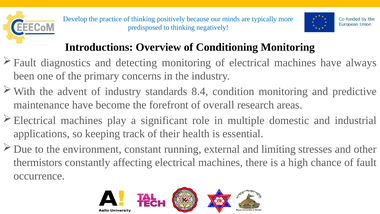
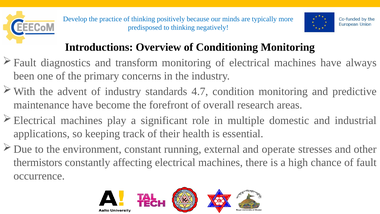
detecting: detecting -> transform (136, 63)
8.4: 8.4 -> 4.7 (200, 91)
limiting: limiting -> operate (278, 149)
